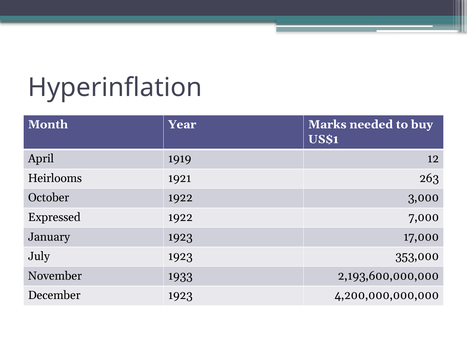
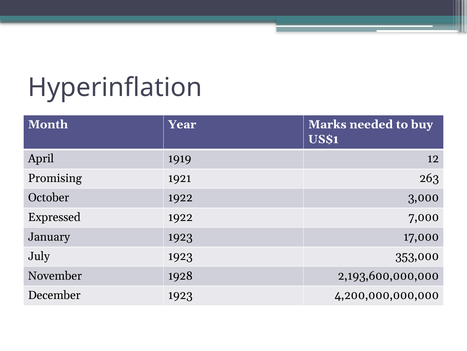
Heirlooms: Heirlooms -> Promising (55, 178)
1933: 1933 -> 1928 (180, 275)
